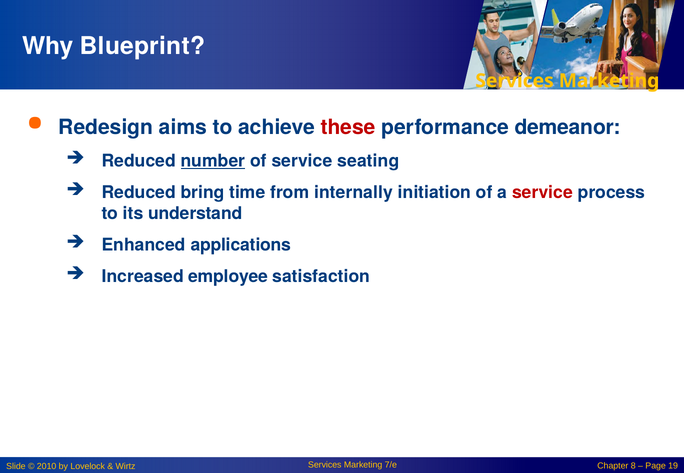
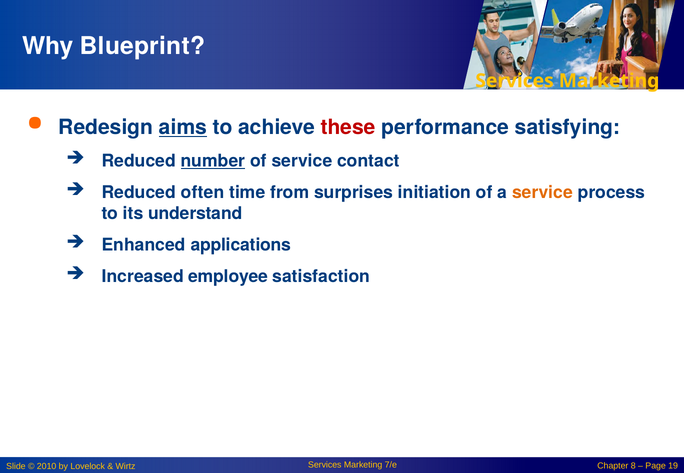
aims underline: none -> present (183, 128)
demeanor: demeanor -> satisfying (568, 128)
seating: seating -> contact (368, 161)
bring: bring -> often (202, 193)
internally: internally -> surprises (354, 193)
service colour: red -> orange (542, 193)
